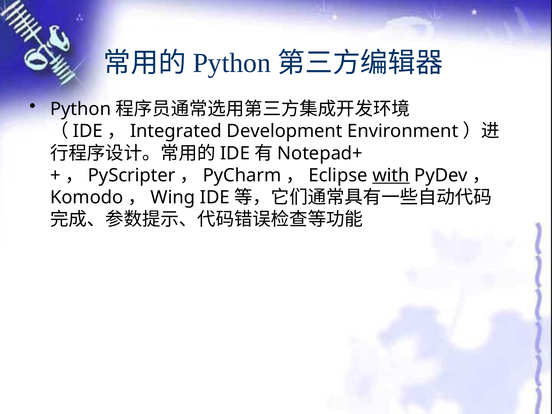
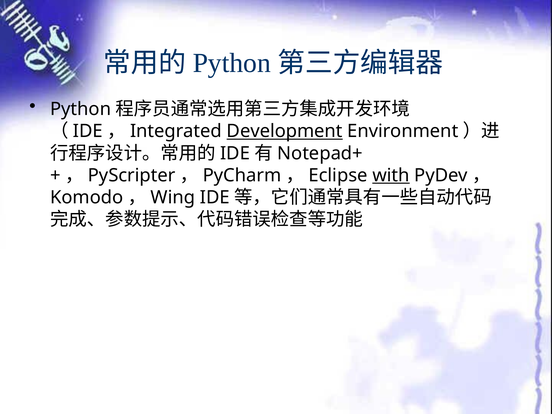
Development underline: none -> present (285, 131)
